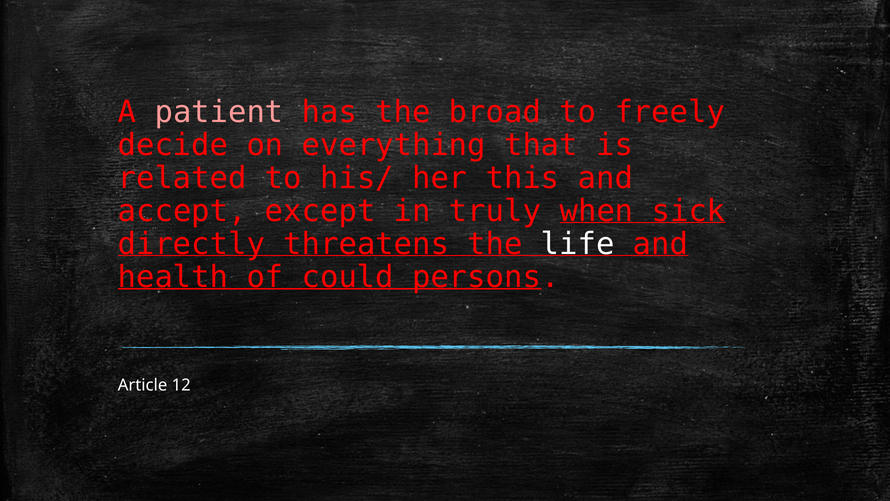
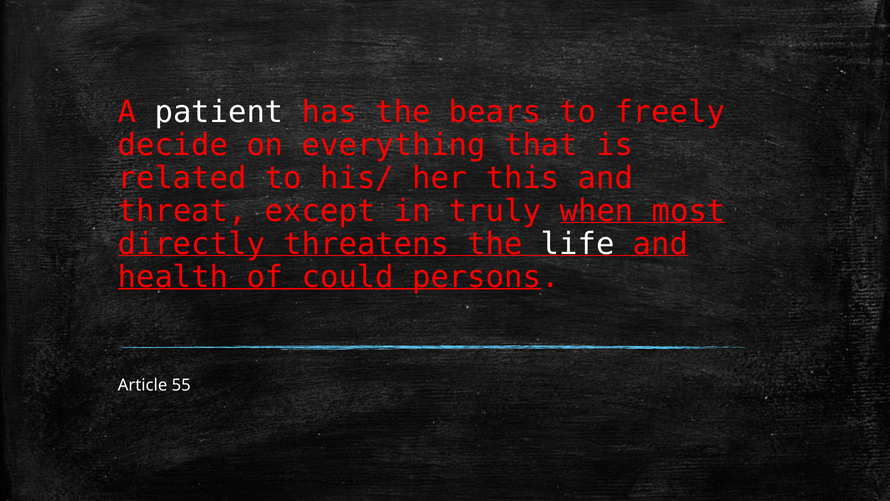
patient colour: pink -> white (219, 112)
broad: broad -> bears (495, 112)
accept: accept -> threat (182, 211)
sick: sick -> most (689, 211)
12: 12 -> 55 (181, 385)
